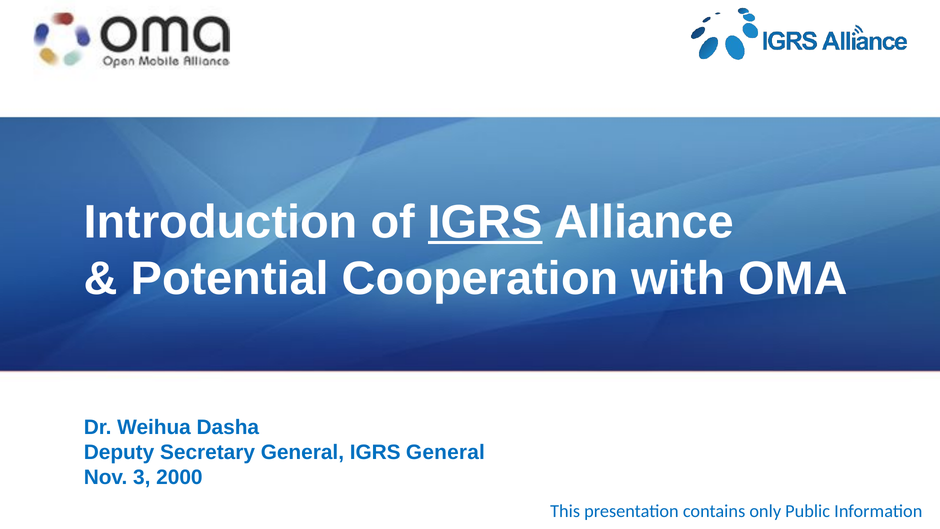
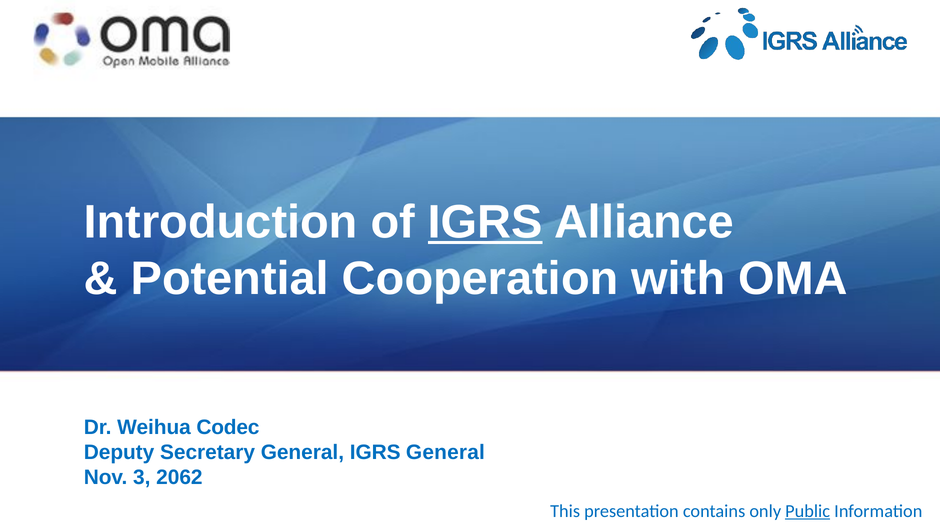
Dasha: Dasha -> Codec (228, 427)
2000: 2000 -> 2062 (179, 477)
Public underline: none -> present (808, 511)
